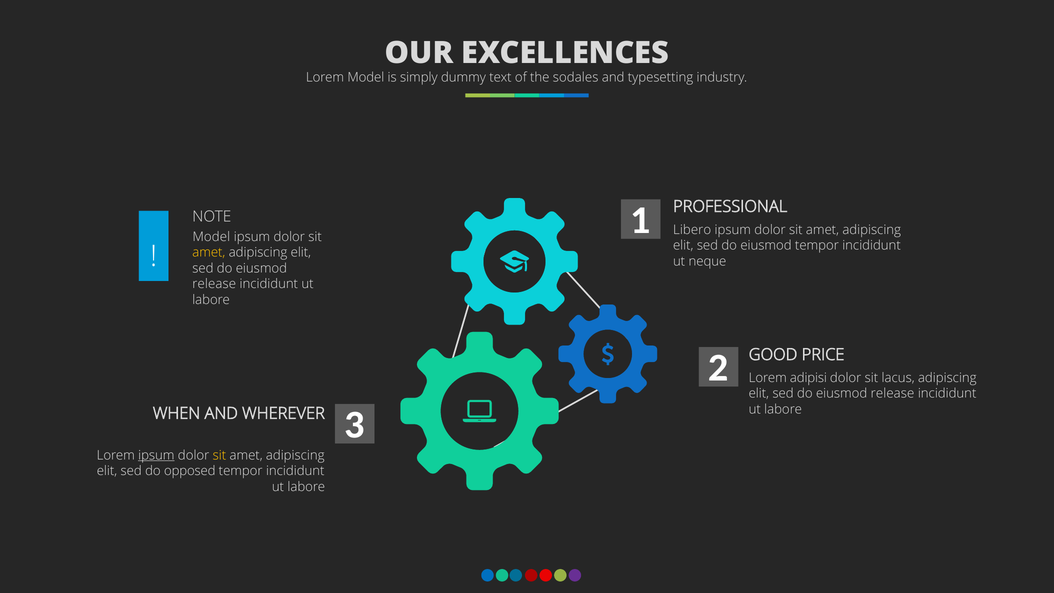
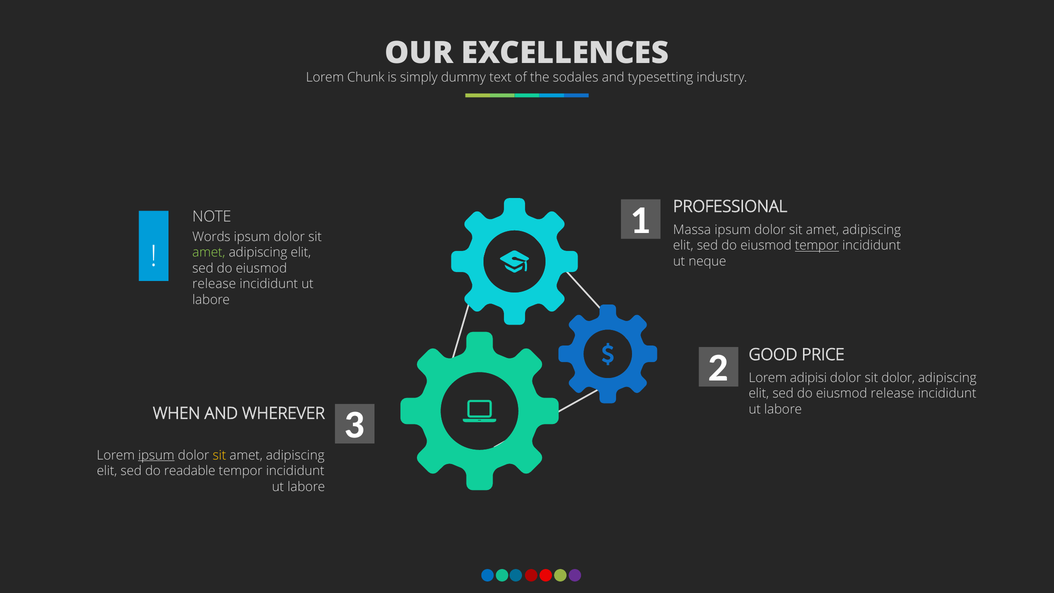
Lorem Model: Model -> Chunk (366, 77)
Libero: Libero -> Massa (692, 230)
Model: Model -> Words (211, 237)
tempor underline: none -> present (817, 245)
amet colour: yellow -> light green (209, 252)
sit lacus: lacus -> dolor (898, 378)
opposed: opposed -> readable (190, 471)
